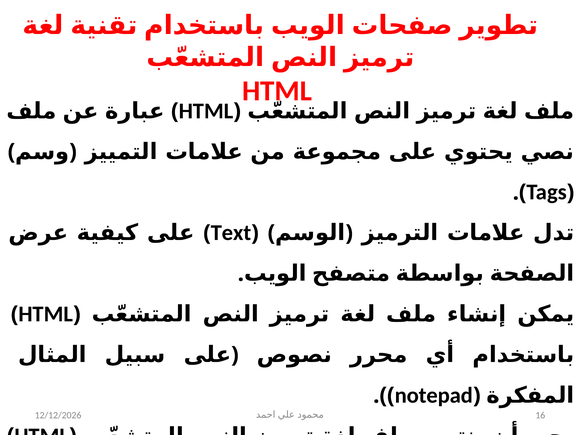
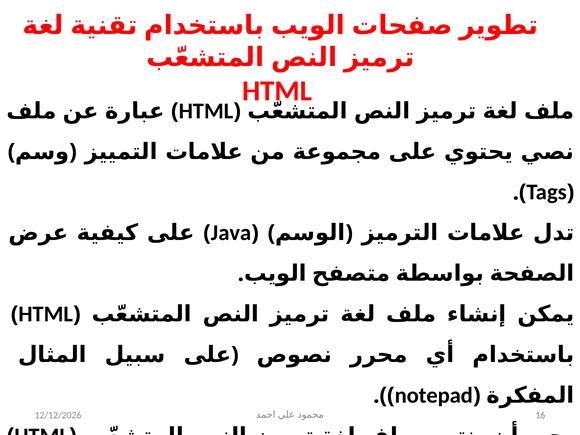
Text: Text -> Java (231, 233)
